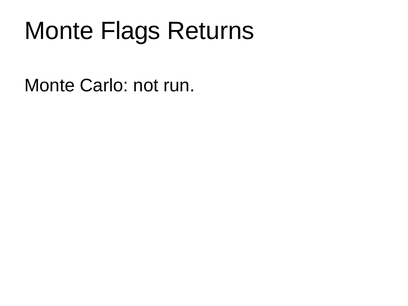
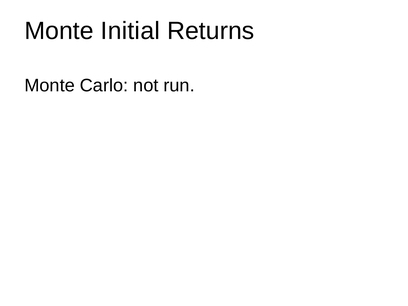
Flags: Flags -> Initial (130, 31)
